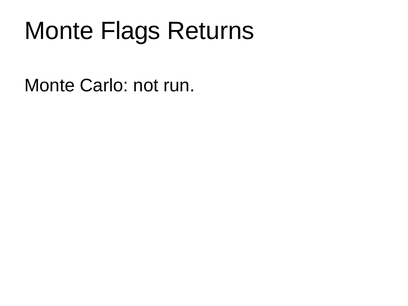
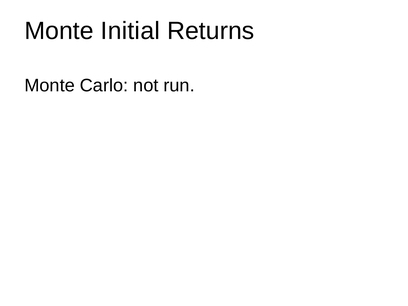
Flags: Flags -> Initial (130, 31)
